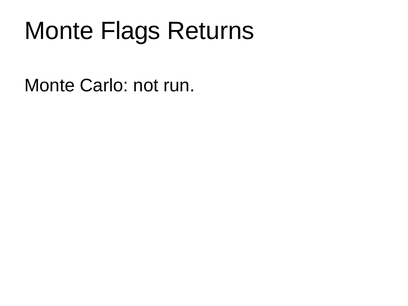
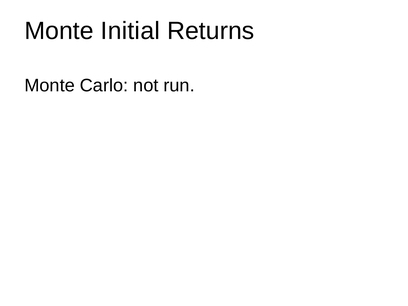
Flags: Flags -> Initial (130, 31)
